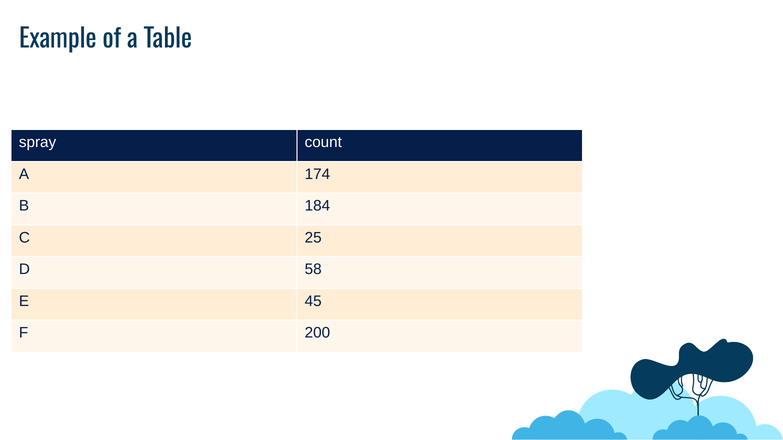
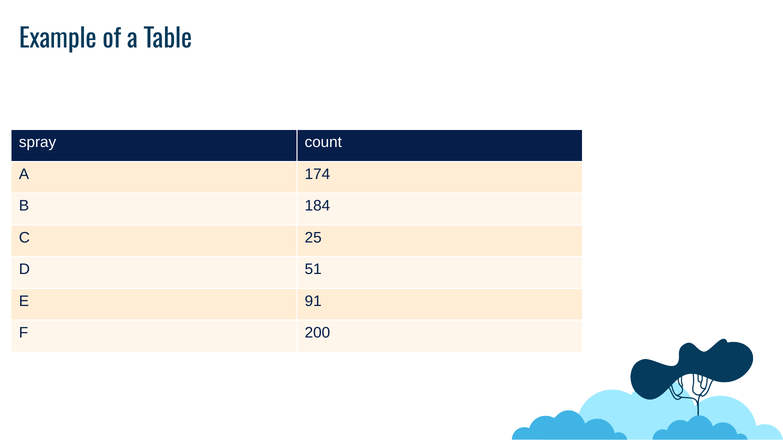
58: 58 -> 51 (313, 270)
45: 45 -> 91 (313, 301)
